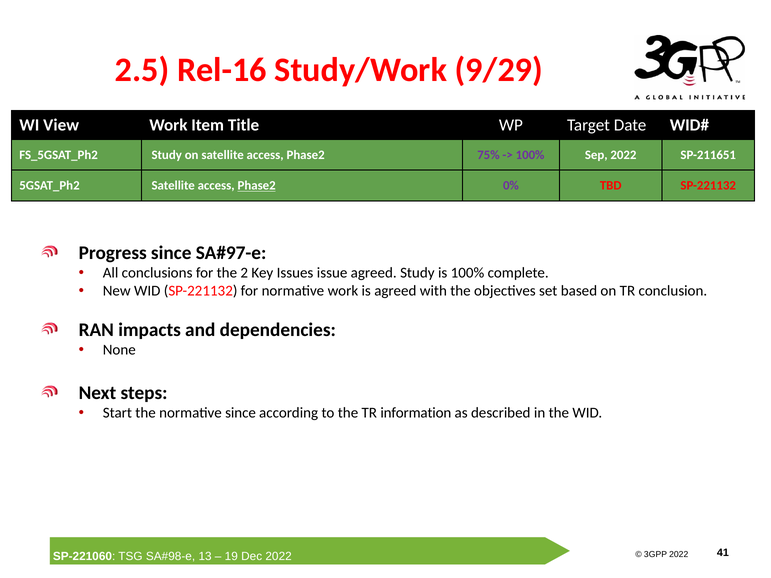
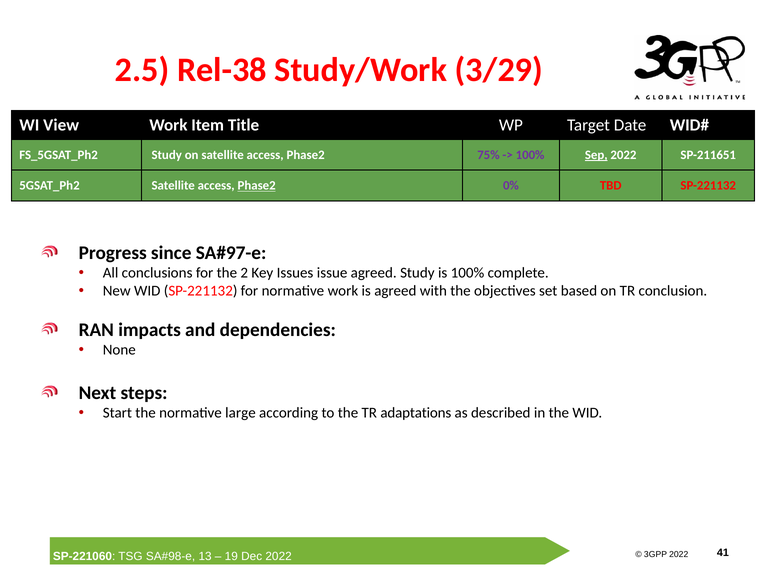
Rel-16: Rel-16 -> Rel-38 (222, 70)
9/29: 9/29 -> 3/29 (499, 70)
Sep underline: none -> present (596, 155)
normative since: since -> large (240, 413)
information: information -> adaptations (416, 413)
